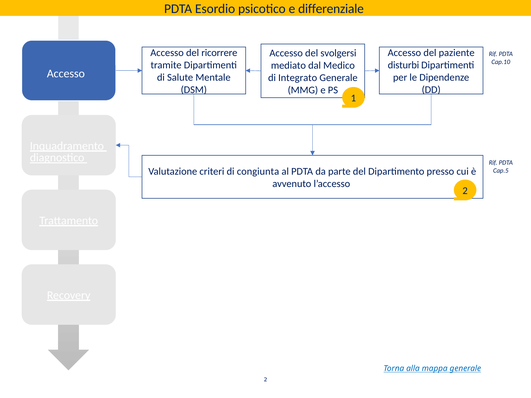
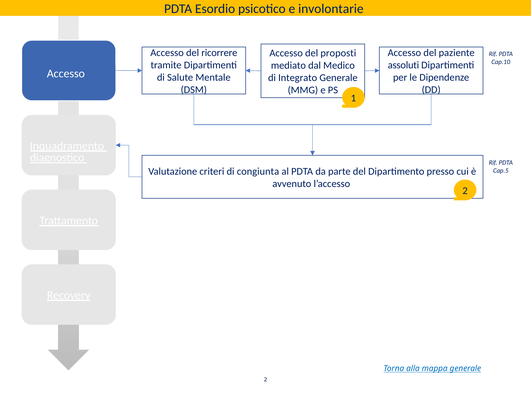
differenziale: differenziale -> involontarie (331, 9)
svolgersi: svolgersi -> proposti (338, 53)
disturbi: disturbi -> assoluti (403, 65)
